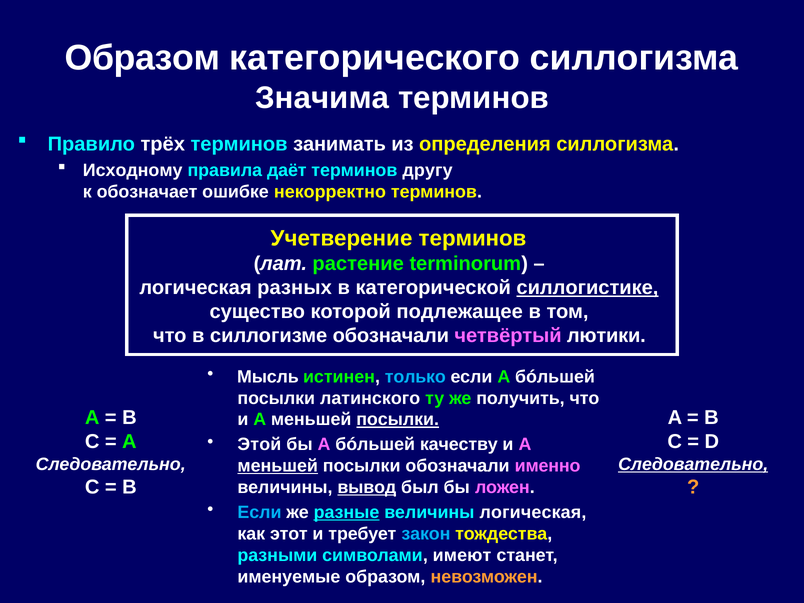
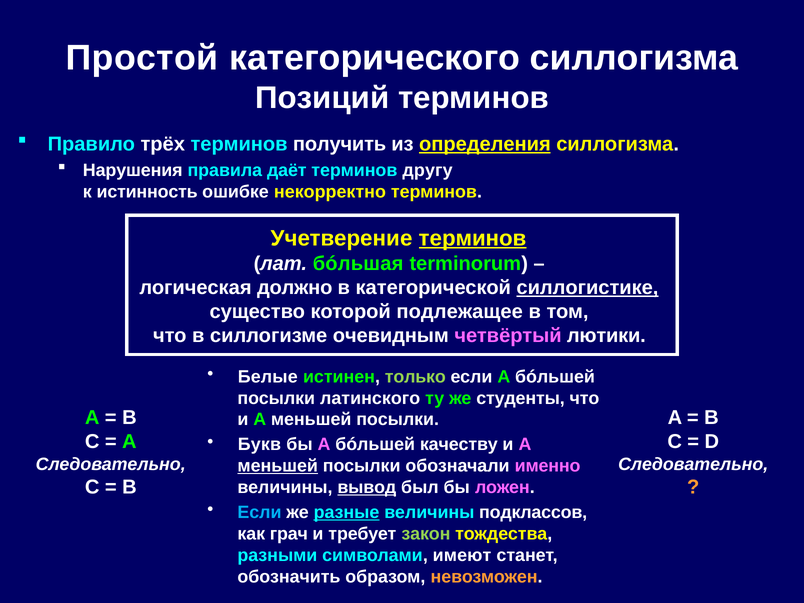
Образом: Образом -> Простой (142, 58)
Значима: Значима -> Позиций (322, 98)
занимать: занимать -> получить (340, 144)
определения underline: none -> present (485, 144)
Исходному: Исходному -> Нарушения (133, 170)
обозначает: обозначает -> истинность (147, 192)
терминов underline: none -> present (473, 238)
растение: растение -> бóльшая (358, 263)
разных: разных -> должно (295, 288)
силлогизме обозначали: обозначали -> очевидным (391, 336)
Мысль: Мысль -> Белые (268, 377)
только colour: light blue -> light green (415, 377)
получить: получить -> студенты (520, 398)
посылки underline: present -> none (398, 420)
Этой: Этой -> Букв (259, 445)
Следовательно underline: present -> none (693, 464)
величины логическая: логическая -> подклассов (533, 512)
этот: этот -> грач (289, 534)
закон colour: light blue -> light green (426, 534)
именуемые: именуемые -> обозначить (289, 577)
